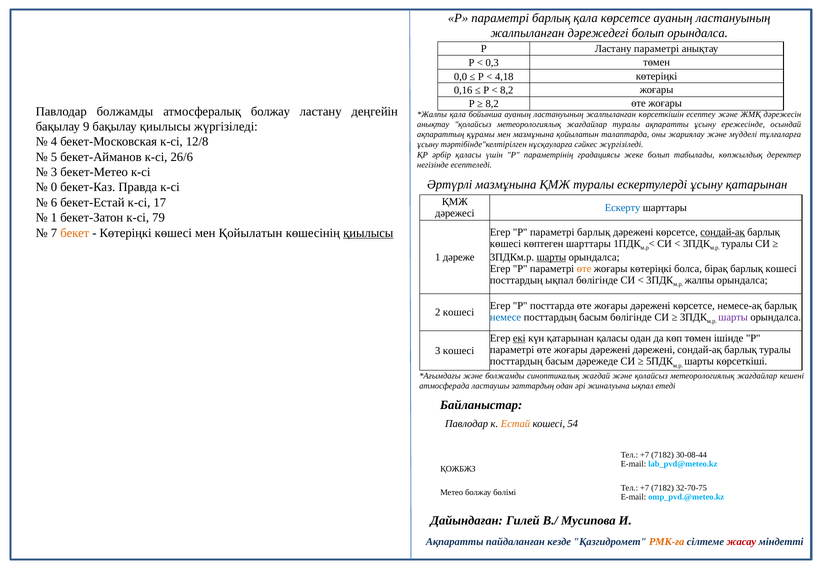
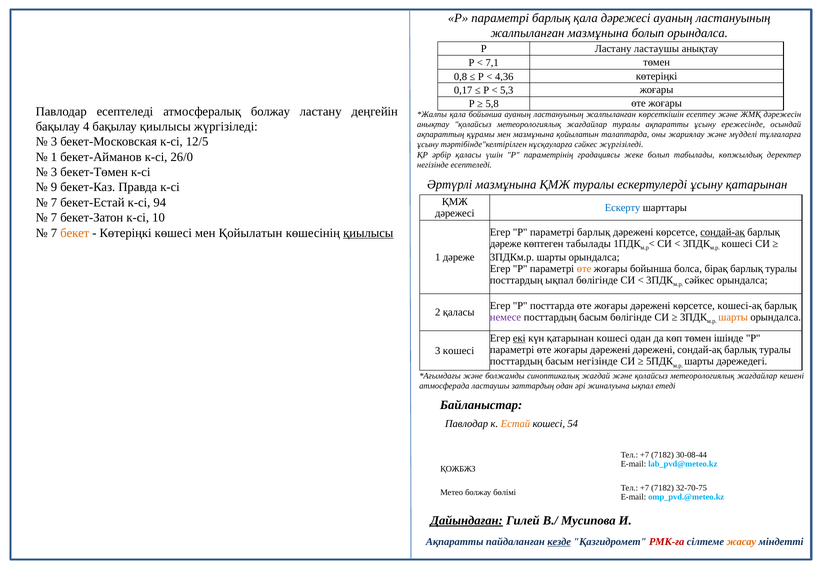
қала көрсетсе: көрсетсе -> дәрежесі (626, 18)
жалпыланған дәрежедегі: дәрежедегі -> мазмұнына (598, 33)
Ластану параметрі: параметрі -> ластаушы (657, 49)
0,3: 0,3 -> 7,1 (492, 63)
0,0: 0,0 -> 0,8 (461, 77)
4,18: 4,18 -> 4,36 (504, 77)
0,16: 0,16 -> 0,17 (463, 90)
8,2: 8,2 -> 5,3 (507, 90)
8,2: 8,2 -> 5,8 (492, 104)
Павлодар болжамды: болжамды -> есептеледі (125, 111)
9: 9 -> 4 (86, 127)
4: 4 -> 3 (54, 142)
12/8: 12/8 -> 12/5 (197, 142)
5: 5 -> 1 (54, 157)
26/6: 26/6 -> 26/0 (182, 157)
бекет-Метео: бекет-Метео -> бекет-Төмен (94, 172)
0: 0 -> 9 (54, 187)
6: 6 -> 7 (54, 203)
17: 17 -> 94 (160, 203)
1: 1 -> 7 (54, 218)
79: 79 -> 10 (159, 218)
көшесі: көшесі -> дәреже (506, 244)
көптеген шарттары: шарттары -> табылады (588, 244)
туралы: туралы -> кошесi (737, 244)
шарты underline: present -> none (551, 257)
жоғары көтеріңкі: көтеріңкі -> бойынша (651, 269)
бірақ барлық кошесi: кошесi -> туралы (781, 269)
жалпы: жалпы -> сәйкес (699, 280)
немесе-ақ: немесе-ақ -> кошесi-ақ (740, 306)
2 кошесi: кошесi -> қаласы (459, 312)
немесе colour: blue -> purple (506, 317)
шарты colour: purple -> orange (733, 317)
қатарынан қаласы: қаласы -> кошесi (612, 338)
басым дәрежеде: дәрежеде -> негізінде (597, 361)
көрсеткіші: көрсеткіші -> дәрежедегі (742, 361)
Дайындаған underline: none -> present (467, 521)
кезде underline: none -> present (559, 542)
РМК-ға colour: orange -> red (667, 542)
жасау colour: red -> orange (741, 542)
